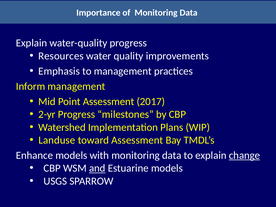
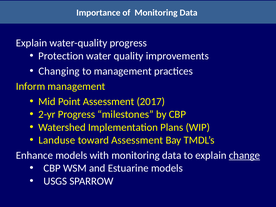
Resources: Resources -> Protection (61, 56)
Emphasis: Emphasis -> Changing (59, 71)
and underline: present -> none (97, 168)
